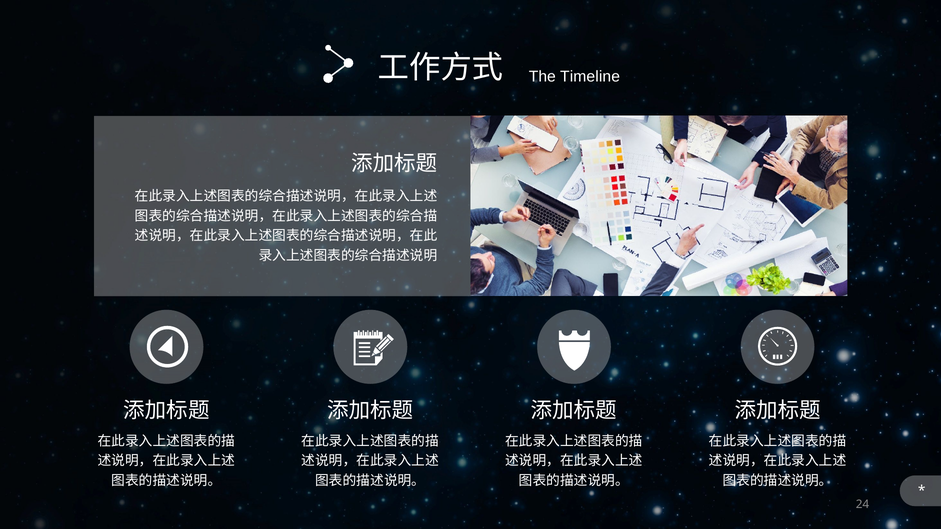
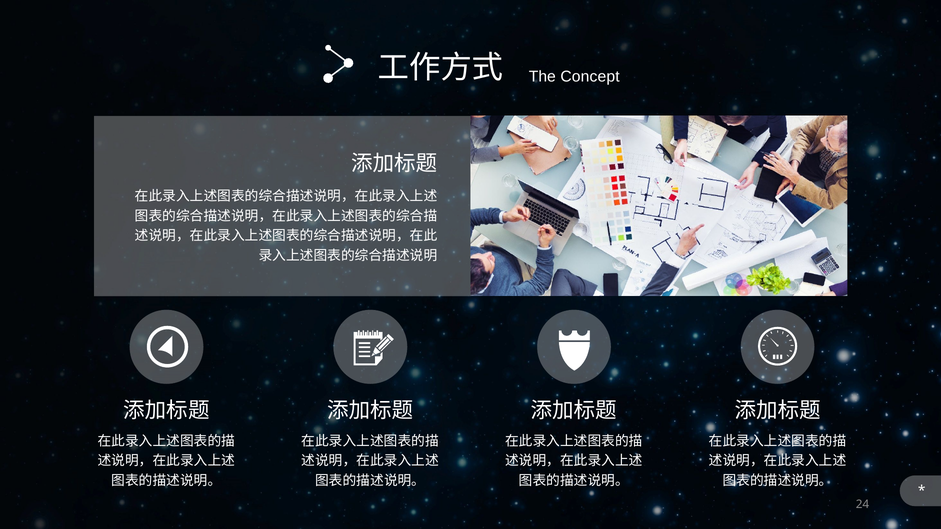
Timeline: Timeline -> Concept (590, 77)
